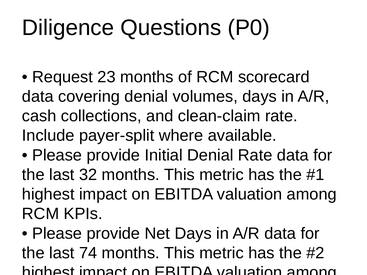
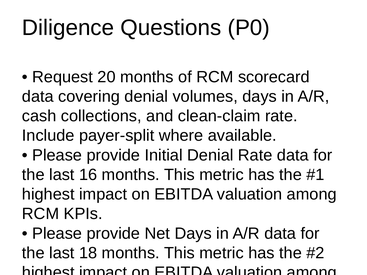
23: 23 -> 20 (107, 77)
32: 32 -> 16 (88, 175)
74: 74 -> 18 (88, 253)
